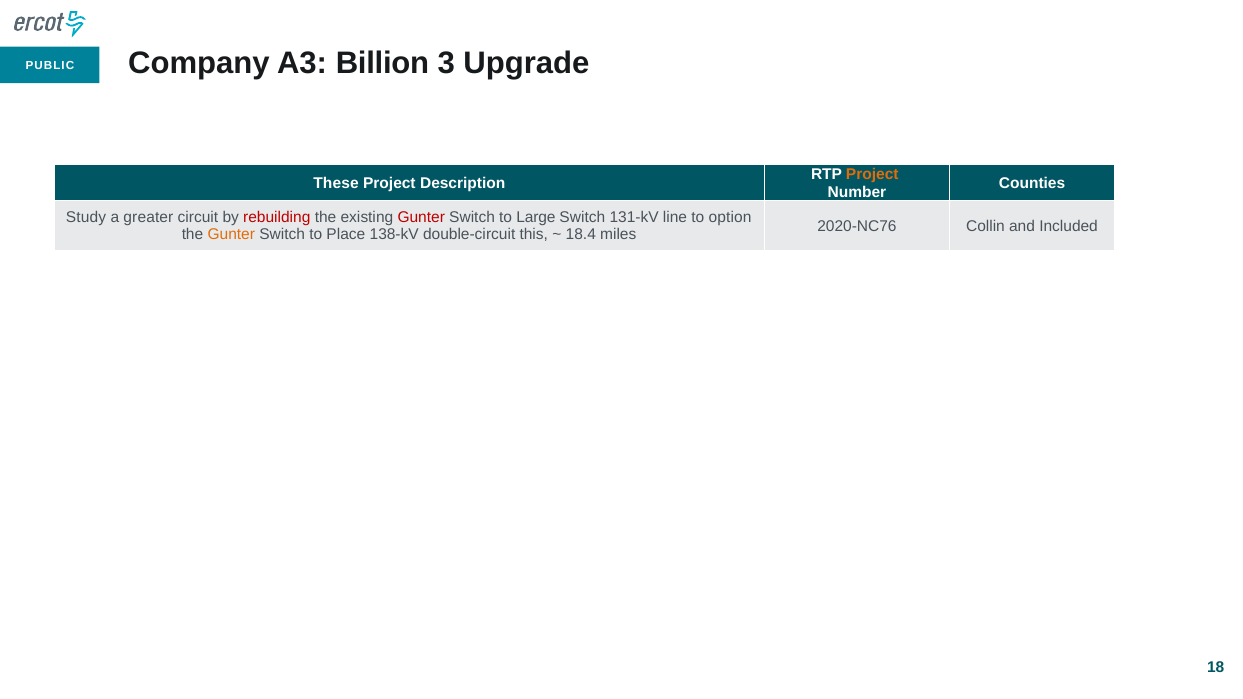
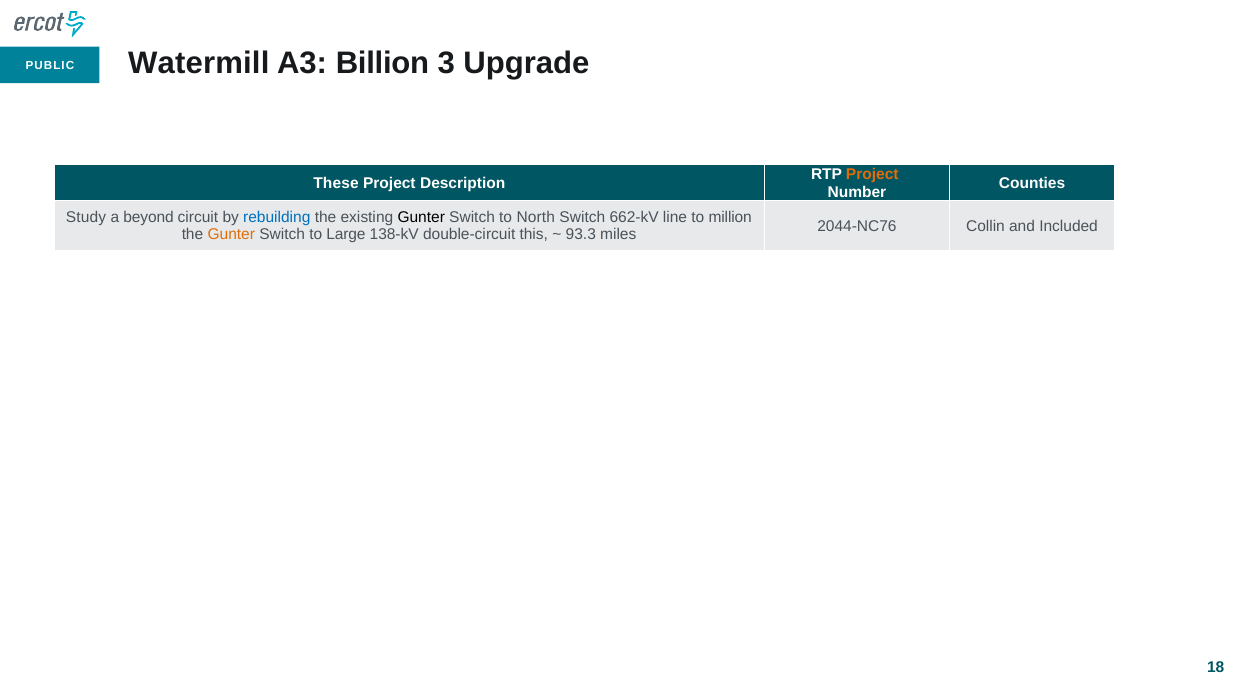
Company: Company -> Watermill (199, 63)
greater: greater -> beyond (149, 218)
rebuilding colour: red -> blue (277, 218)
Gunter colour: red -> black (421, 218)
Large: Large -> North (536, 218)
131-kV: 131-kV -> 662-kV (634, 218)
option: option -> million (730, 218)
2020-NC76: 2020-NC76 -> 2044-NC76 (857, 226)
Place: Place -> Large (346, 235)
18.4: 18.4 -> 93.3 (581, 235)
